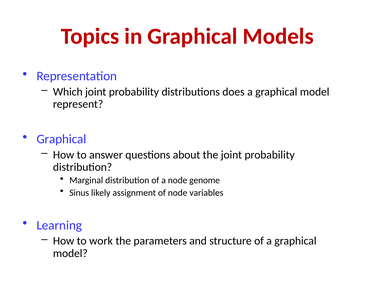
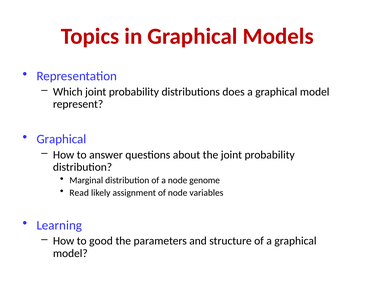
Sinus: Sinus -> Read (79, 193)
work: work -> good (101, 241)
